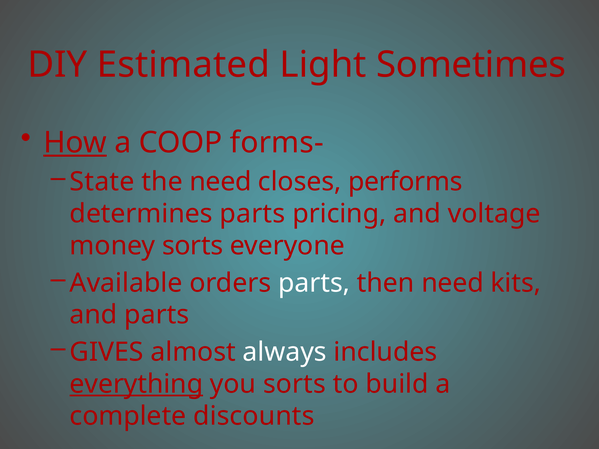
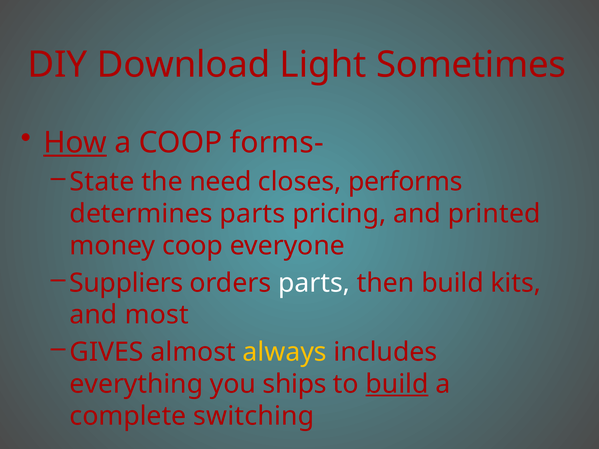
Estimated: Estimated -> Download (184, 65)
voltage: voltage -> printed (494, 214)
money sorts: sorts -> coop (193, 246)
Available: Available -> Suppliers (126, 283)
then need: need -> build (453, 283)
and parts: parts -> most (157, 315)
always colour: white -> yellow (285, 352)
everything underline: present -> none (136, 384)
you sorts: sorts -> ships (295, 384)
build underline: none -> present (397, 384)
discounts: discounts -> switching (254, 416)
